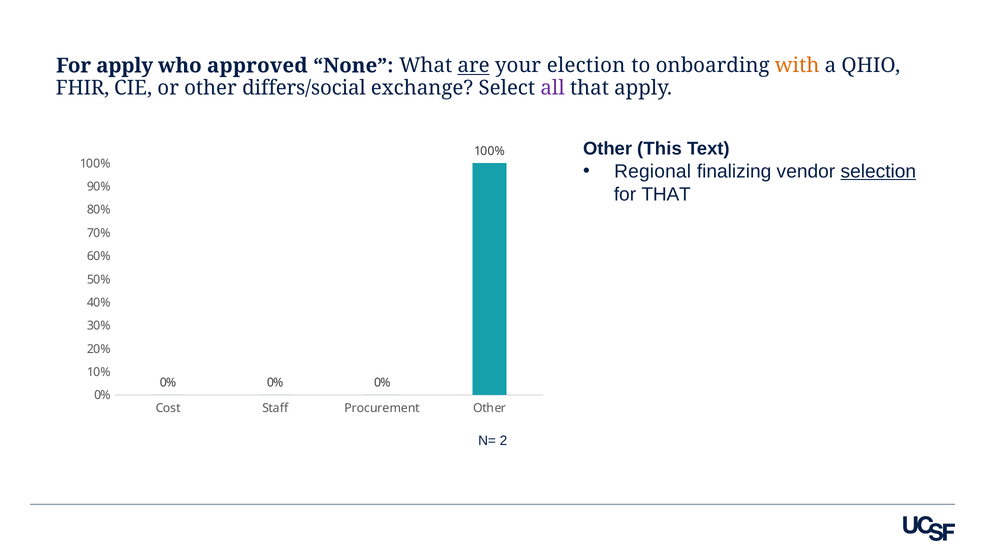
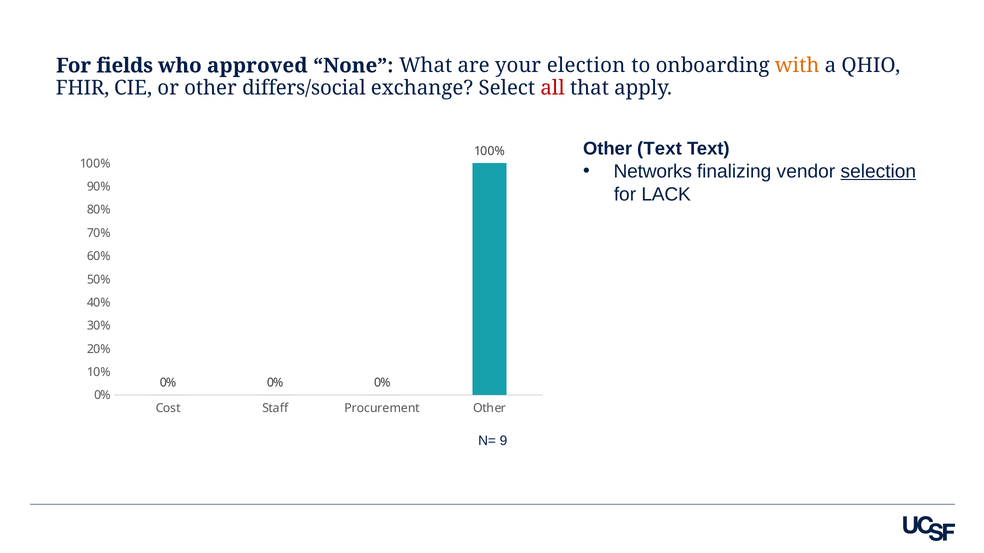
For apply: apply -> fields (125, 66)
are underline: present -> none (474, 66)
all colour: purple -> red (553, 88)
Other This: This -> Text (659, 149)
Regional: Regional -> Networks (653, 172)
for THAT: THAT -> LACK (666, 195)
2: 2 -> 9 (504, 441)
